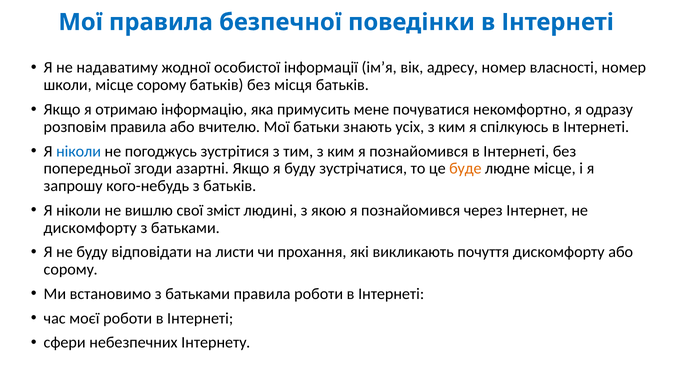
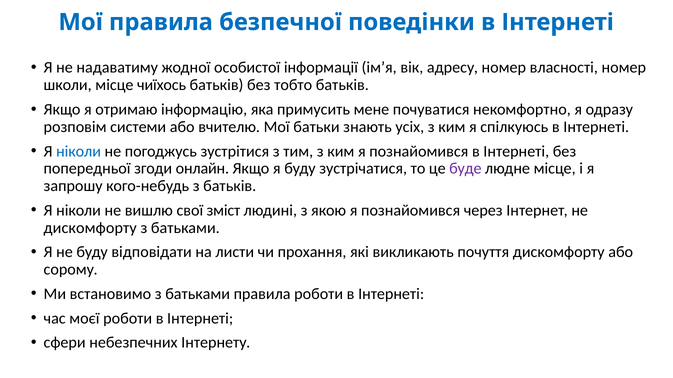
місце сорому: сорому -> чиїхось (162, 85)
місця: місця -> тобто (293, 85)
розповім правила: правила -> системи (138, 127)
азартні: азартні -> онлайн (202, 169)
буде colour: orange -> purple (465, 169)
